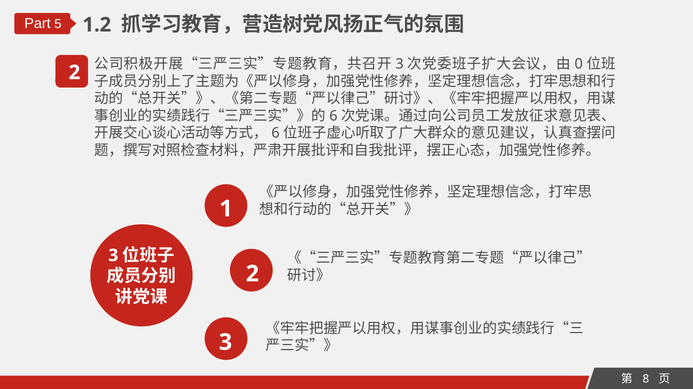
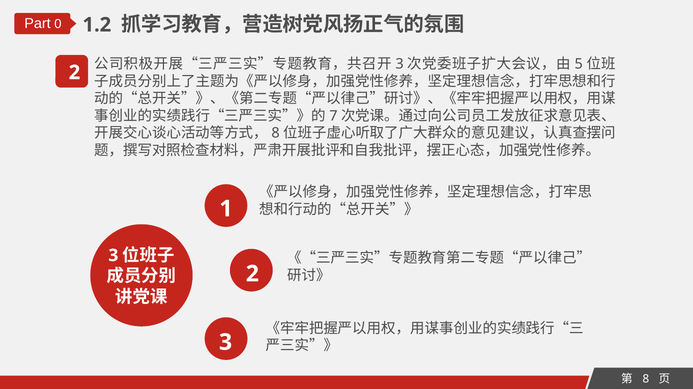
5: 5 -> 0 (58, 24)
0: 0 -> 5 (579, 64)
6: 6 -> 7 (333, 116)
6: 6 -> 8 (276, 133)
